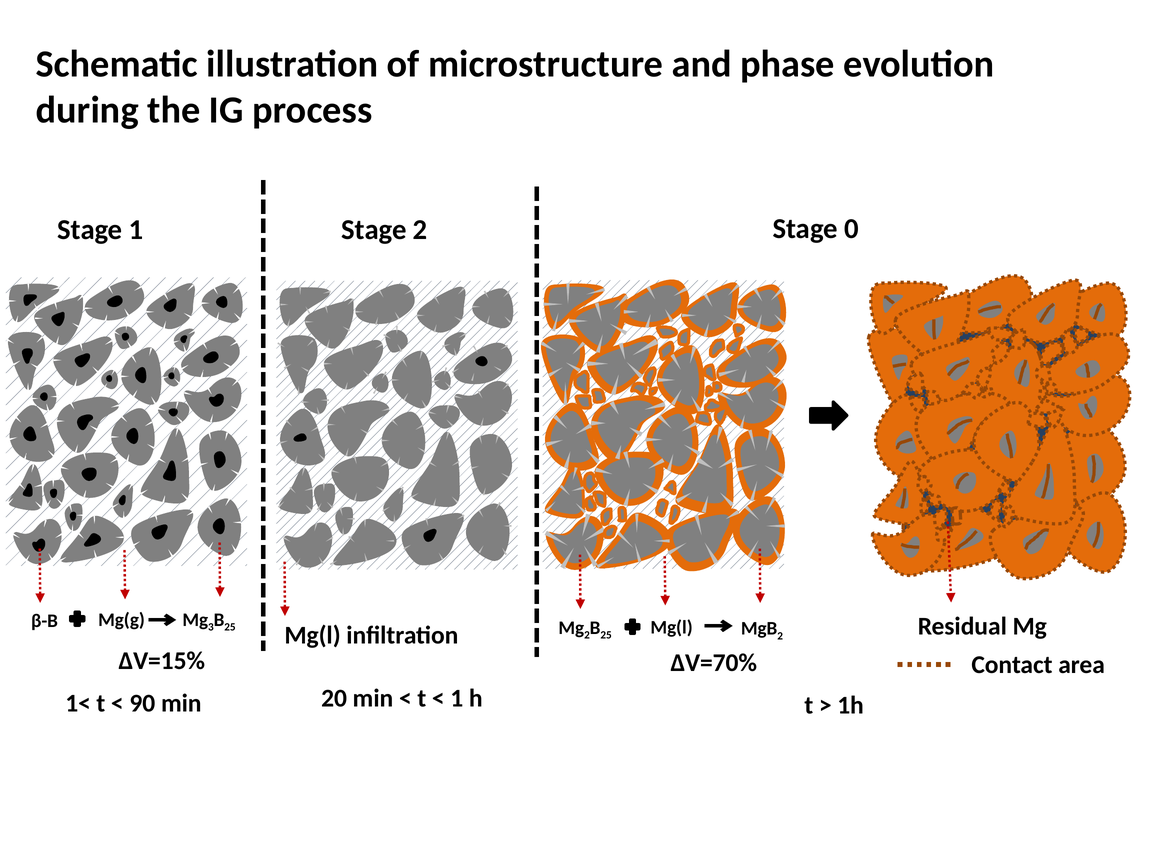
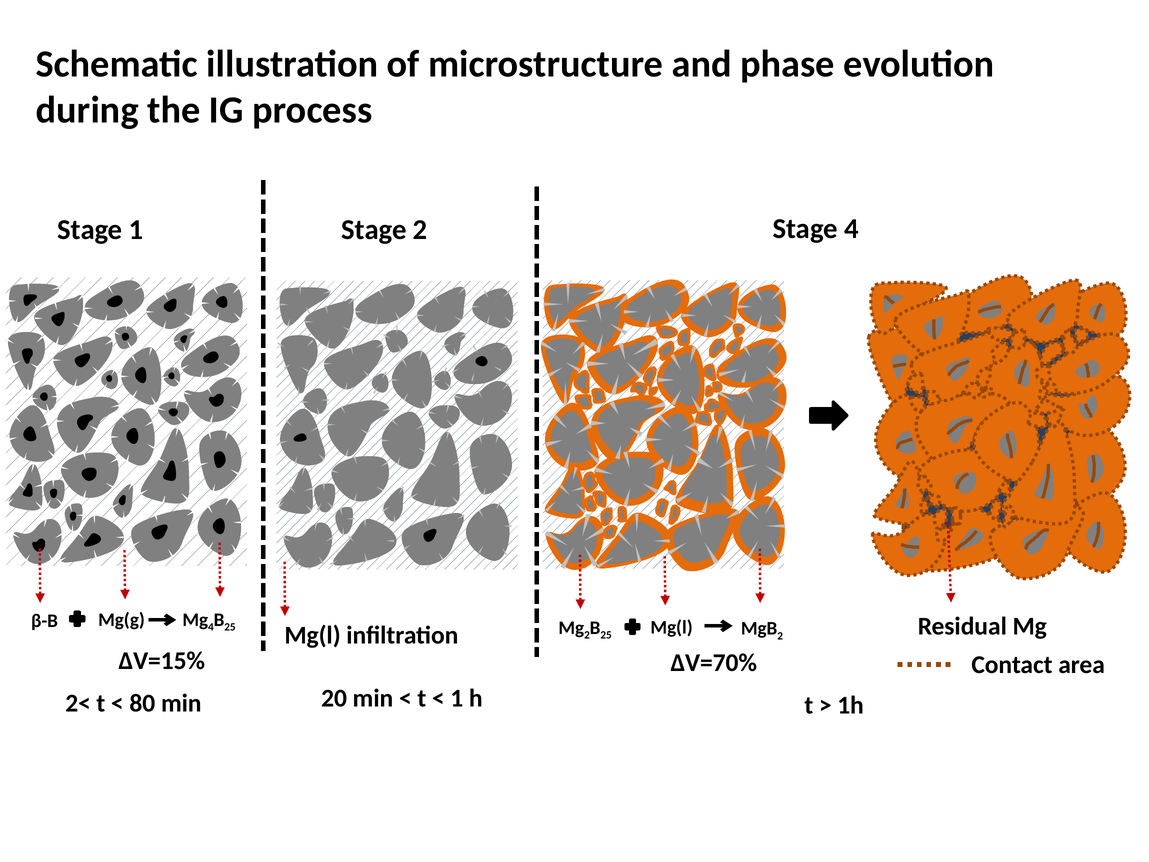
Stage 0: 0 -> 4 (852, 229)
Mg 3: 3 -> 4 (211, 627)
1<: 1< -> 2< (78, 703)
90: 90 -> 80 (142, 703)
